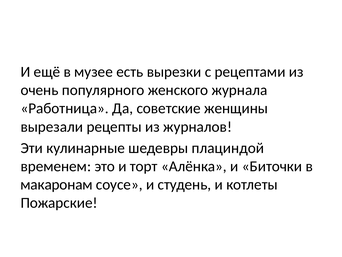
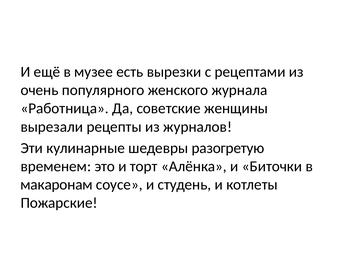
плациндой: плациндой -> разогретую (228, 148)
